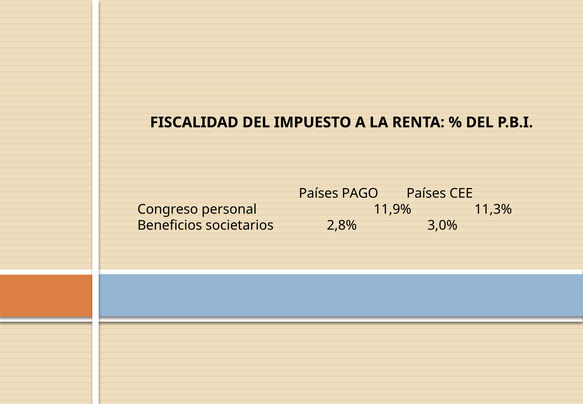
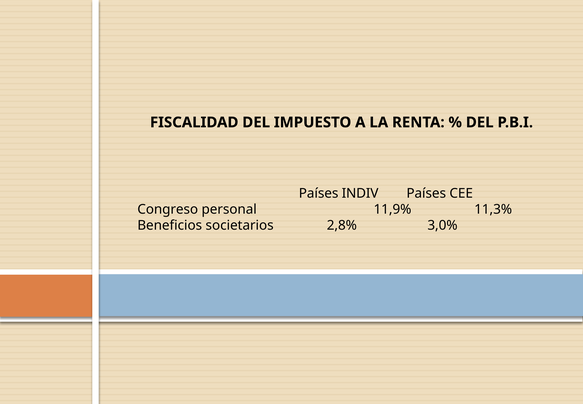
PAGO: PAGO -> INDIV (360, 193)
